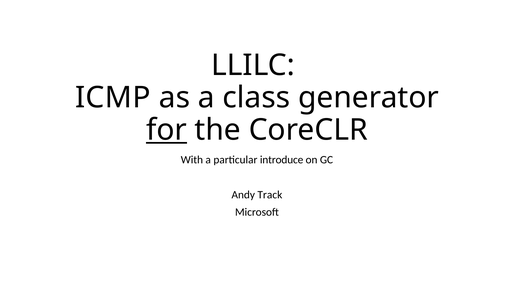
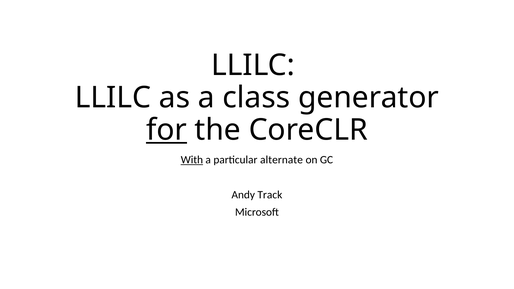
ICMP: ICMP -> LLILC (113, 98)
With underline: none -> present (192, 160)
introduce: introduce -> alternate (281, 160)
